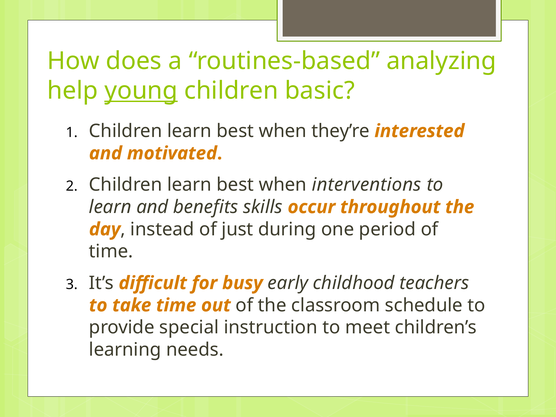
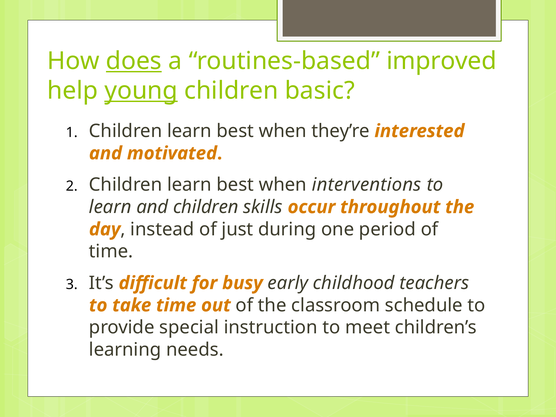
does underline: none -> present (134, 61)
analyzing: analyzing -> improved (441, 61)
and benefits: benefits -> children (206, 207)
